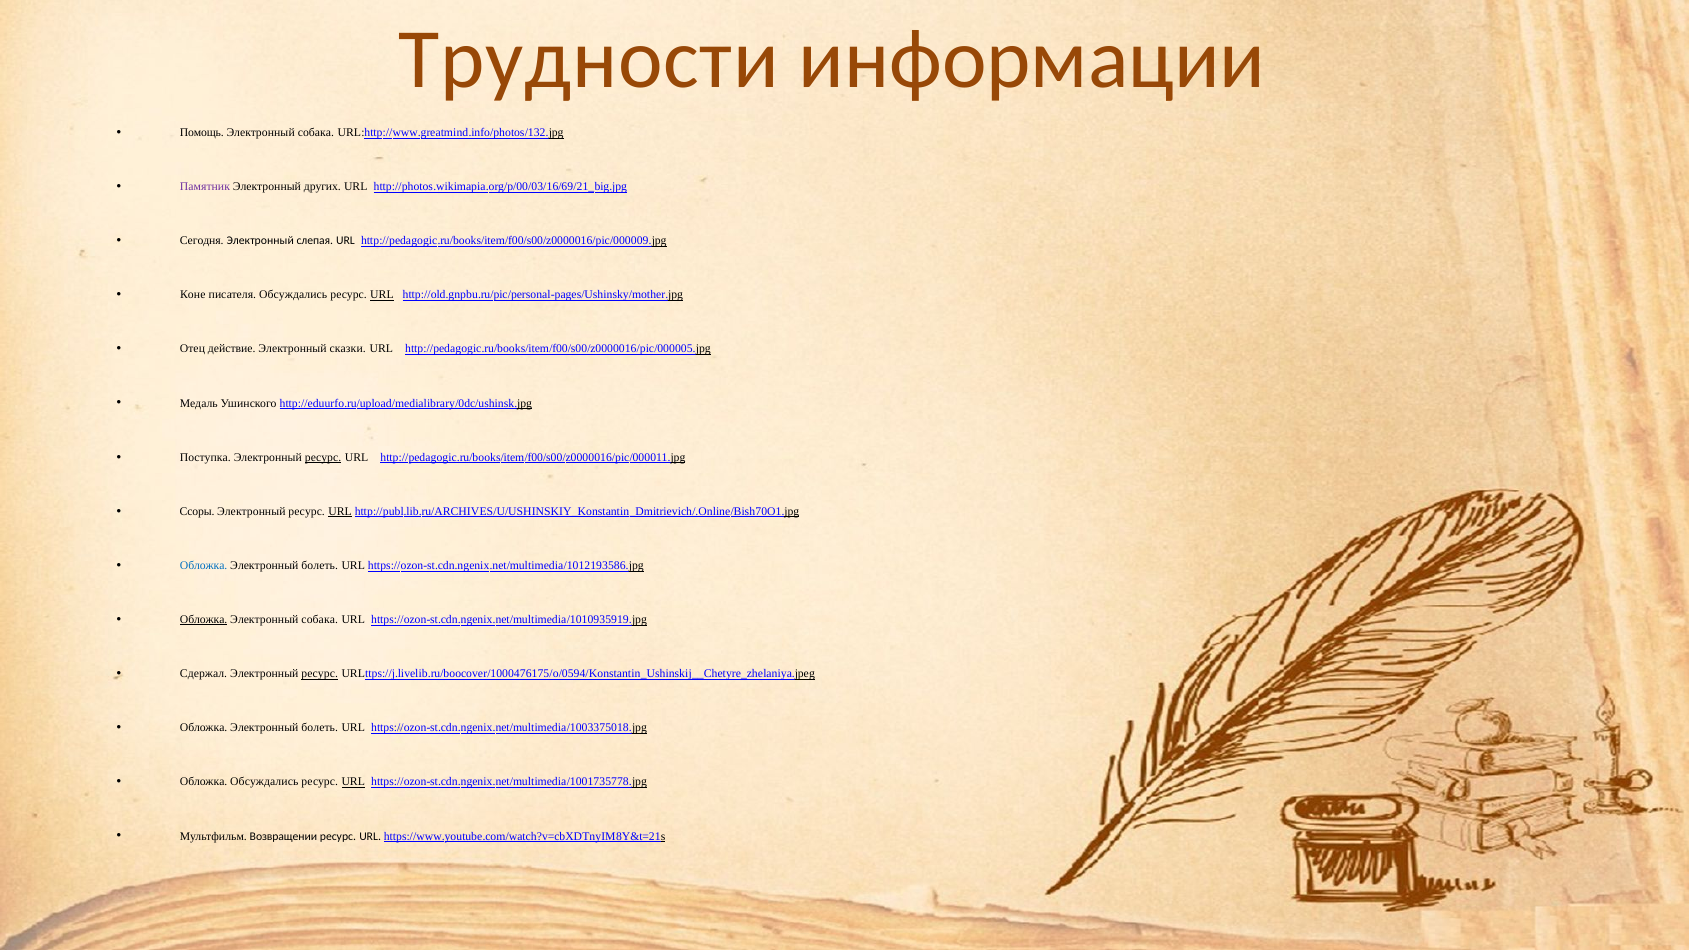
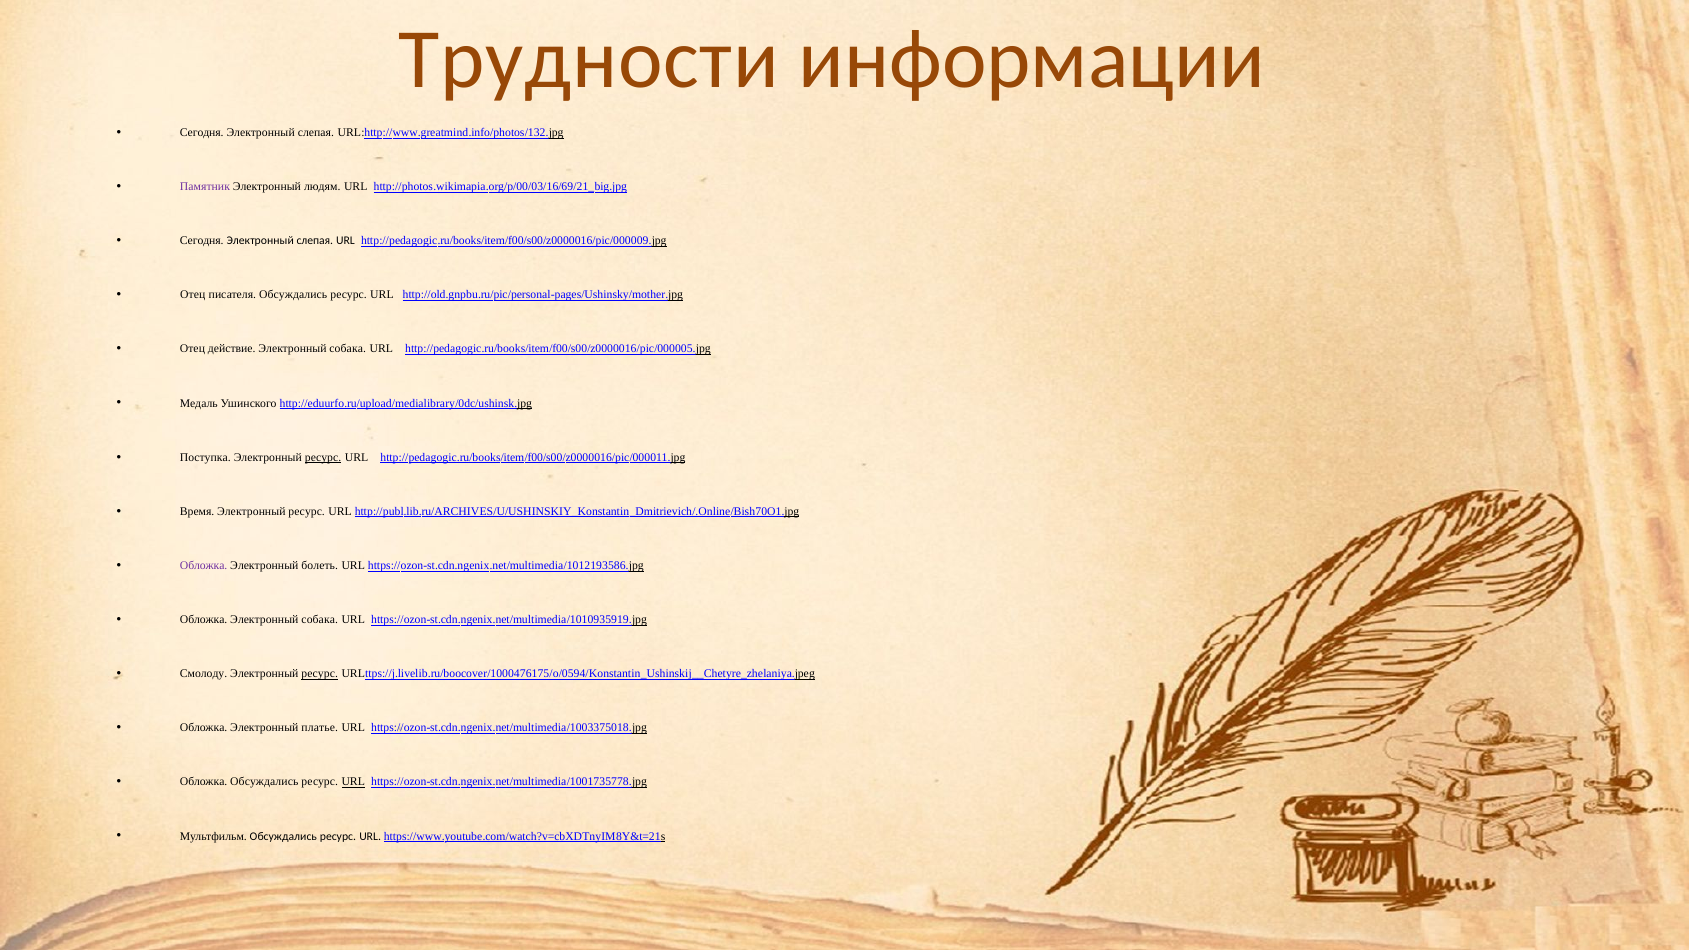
Помощь: Помощь -> Сегодня (202, 133)
собака: собака -> слепая (316, 133)
других: других -> людям (322, 187)
Коне: Коне -> Отец (193, 295)
URL underline: present -> none (382, 295)
сказки: сказки -> собака (348, 349)
Ссоры: Ссоры -> Время (197, 512)
URL underline: present -> none (340, 512)
Обложка colour: blue -> purple (204, 566)
Обложка underline: present -> none (204, 620)
Сдержал: Сдержал -> Смолоду (204, 674)
болеть: болеть -> платье (320, 728)
Мультфильм Возвращении: Возвращении -> Обсуждались (283, 836)
